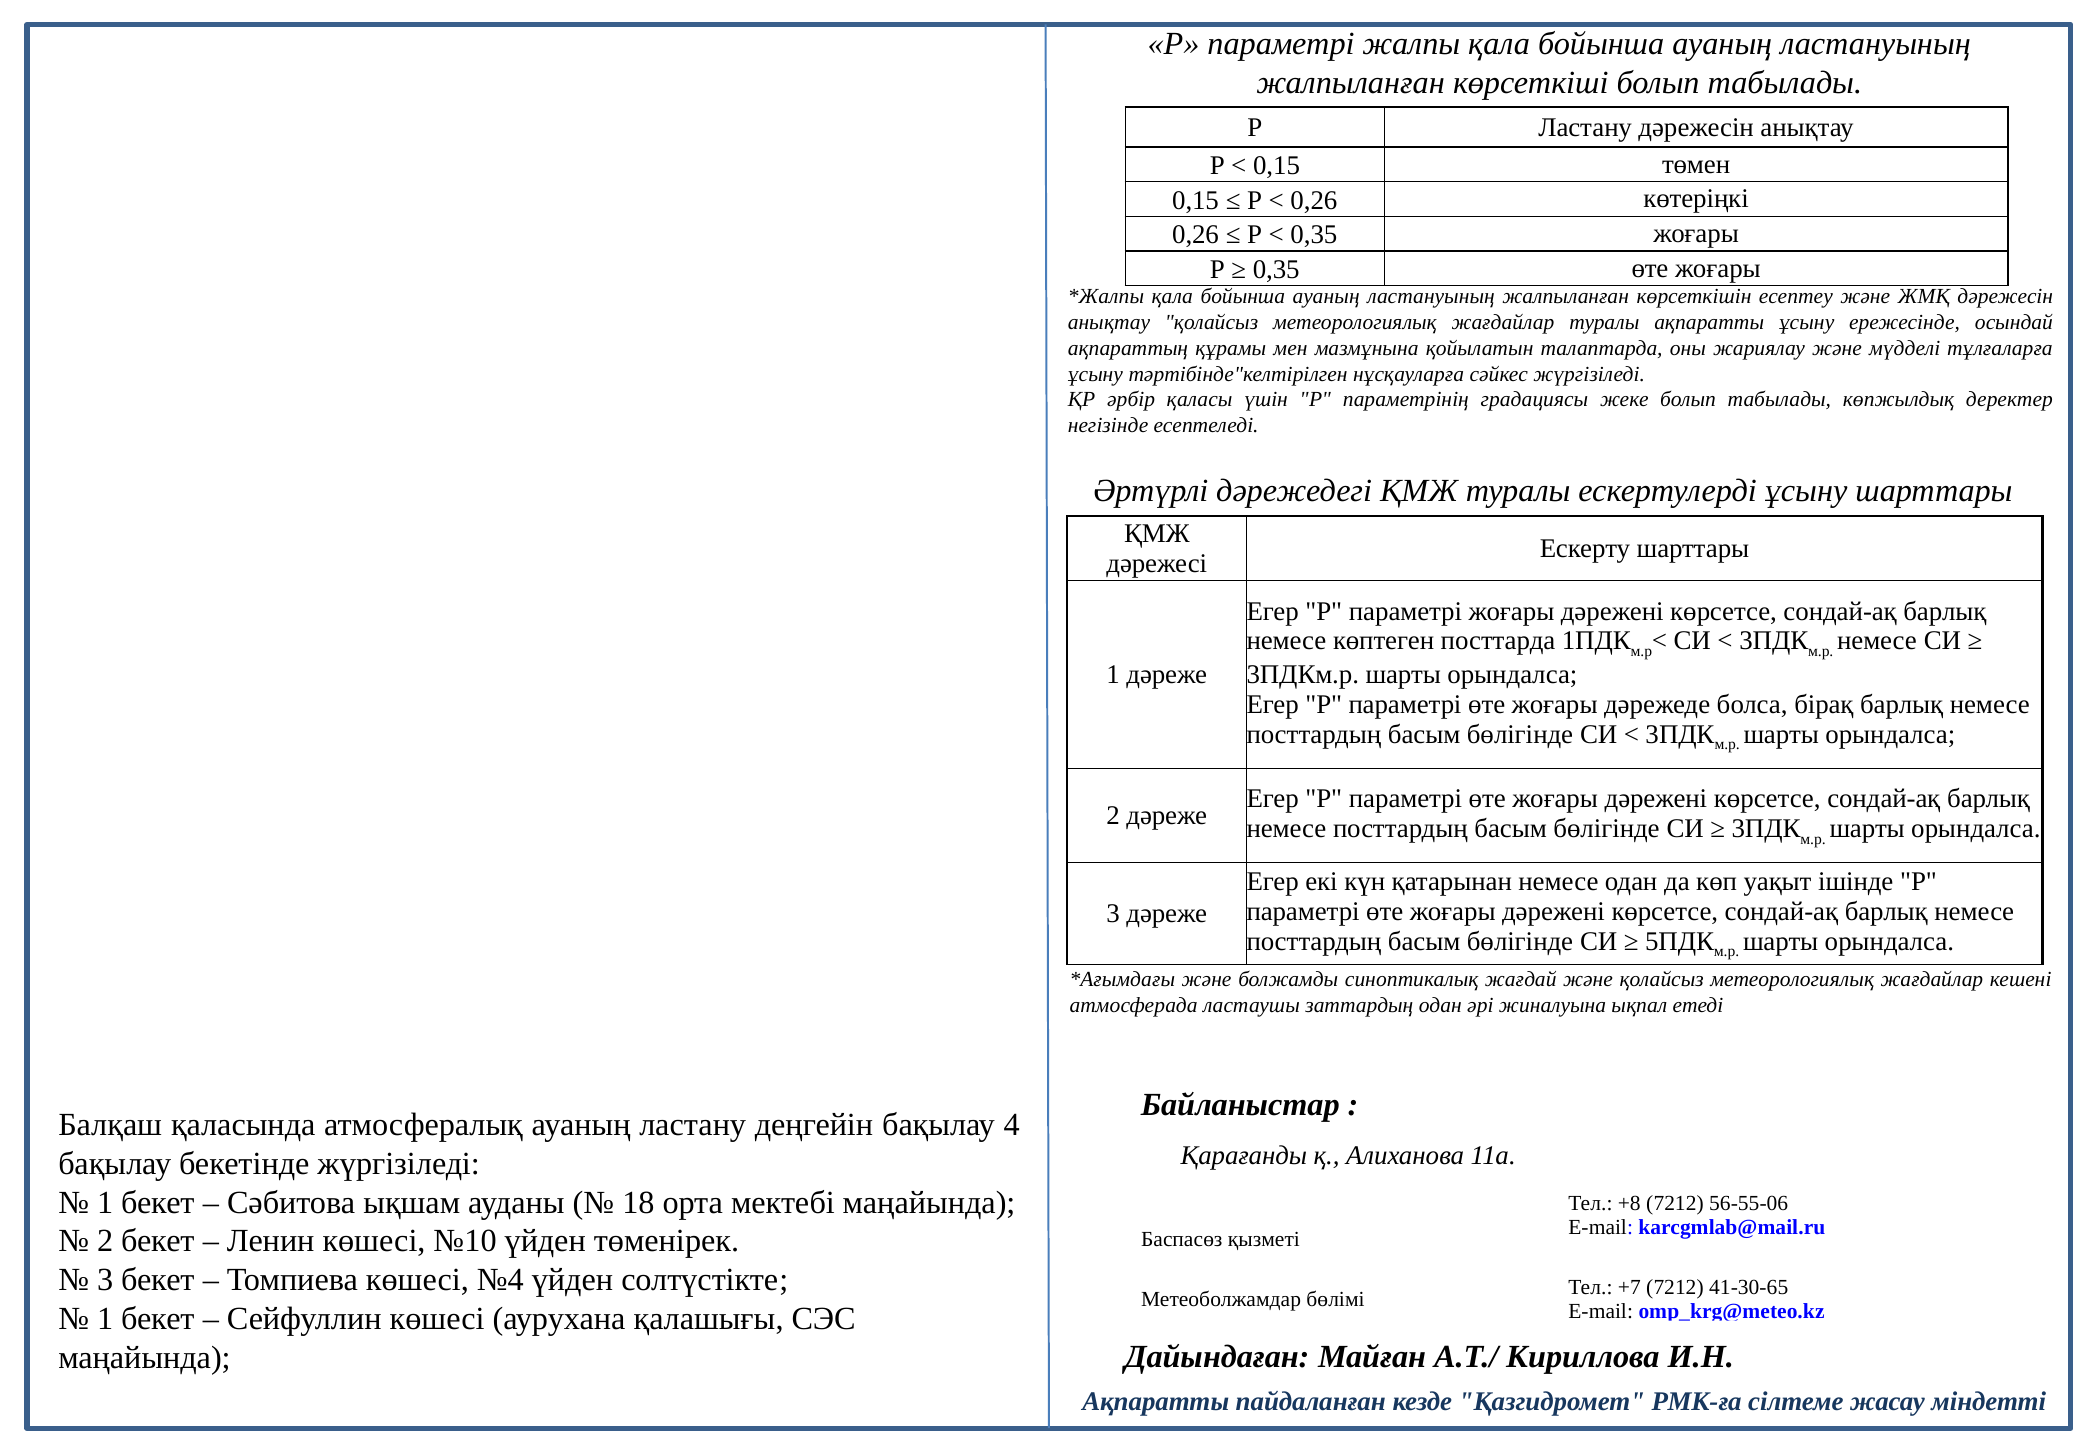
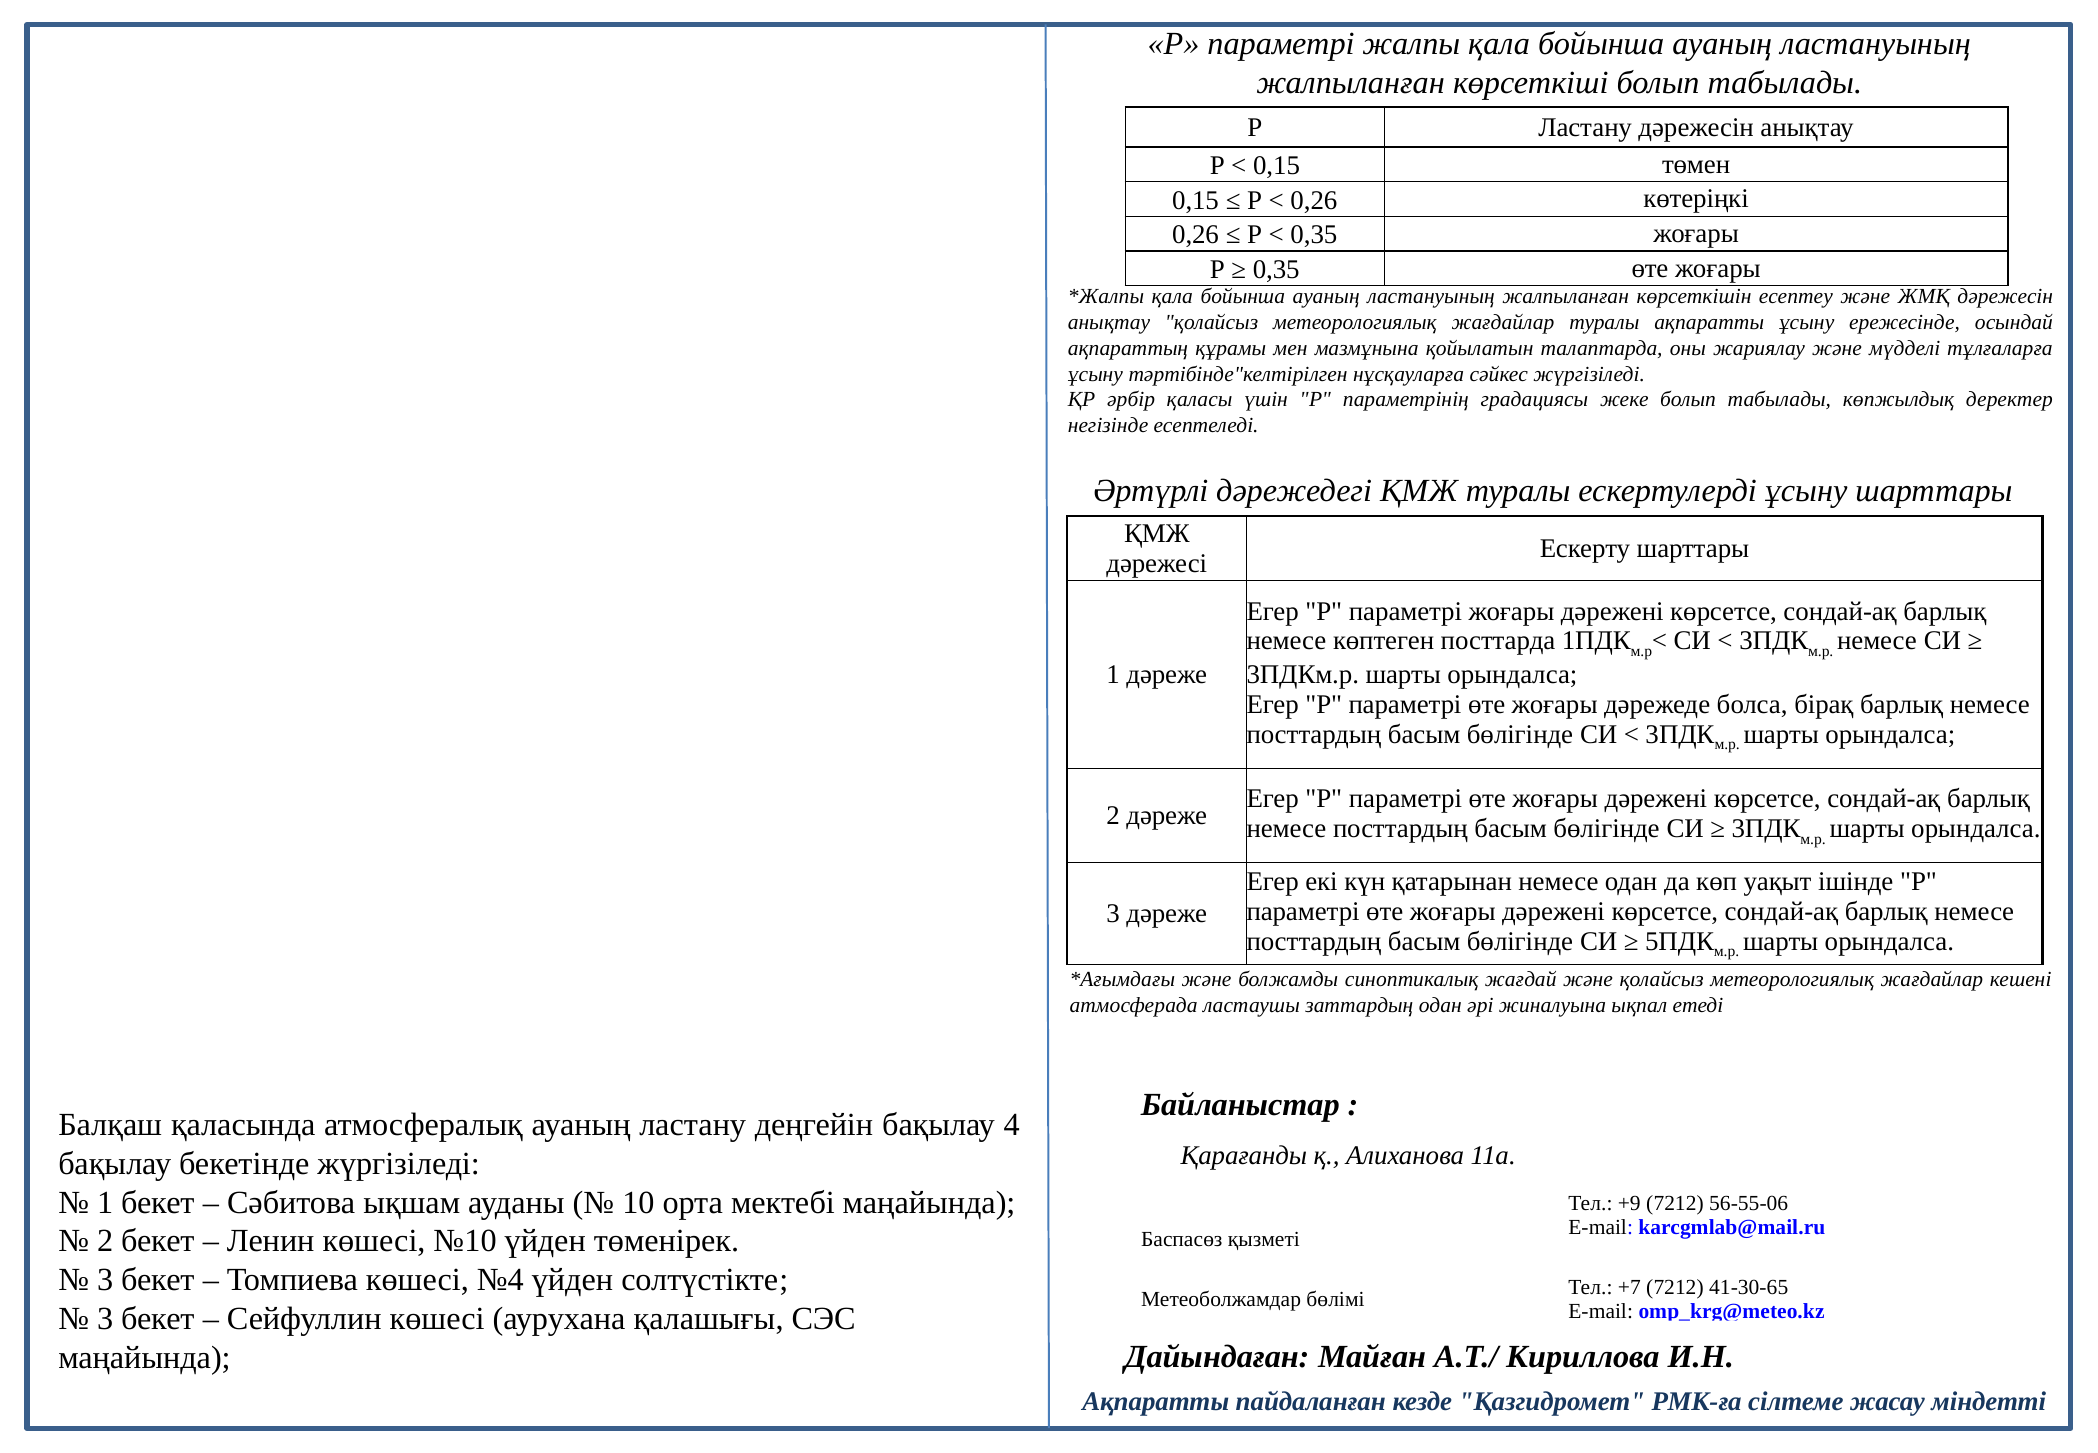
18: 18 -> 10 (638, 1202)
+8: +8 -> +9 (1629, 1203)
1: 1 -> 3 (105, 1318)
